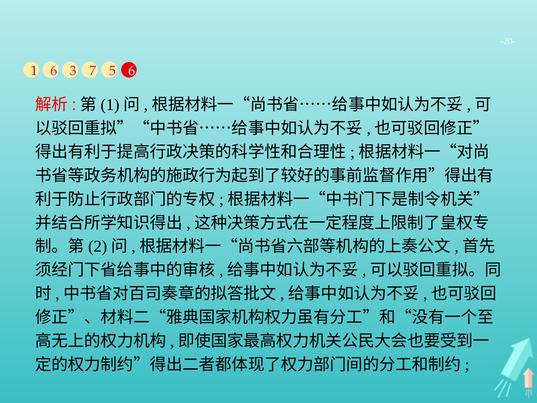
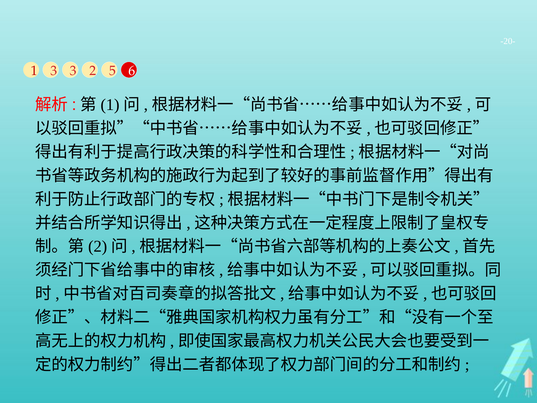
1 6: 6 -> 3 (54, 71)
7: 7 -> 2 (93, 71)
